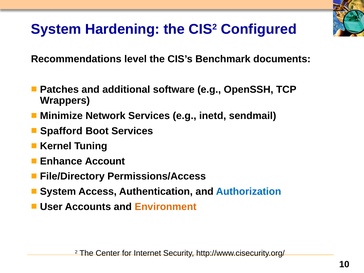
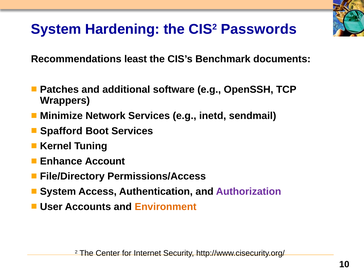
Configured: Configured -> Passwords (259, 29)
level: level -> least (136, 59)
Authorization colour: blue -> purple (249, 192)
